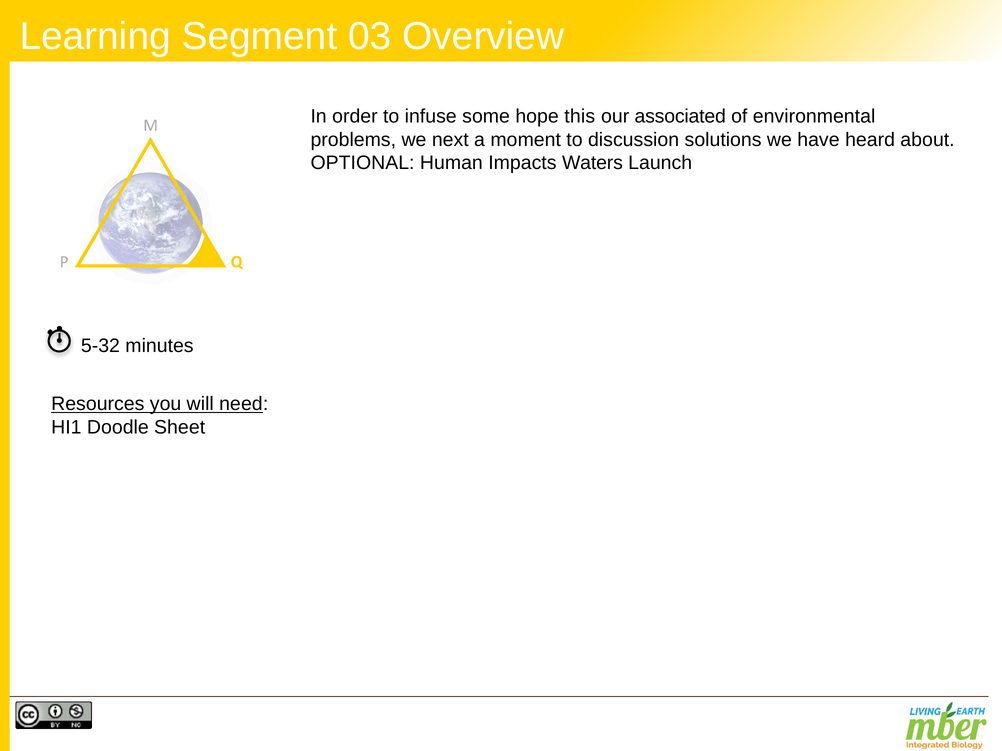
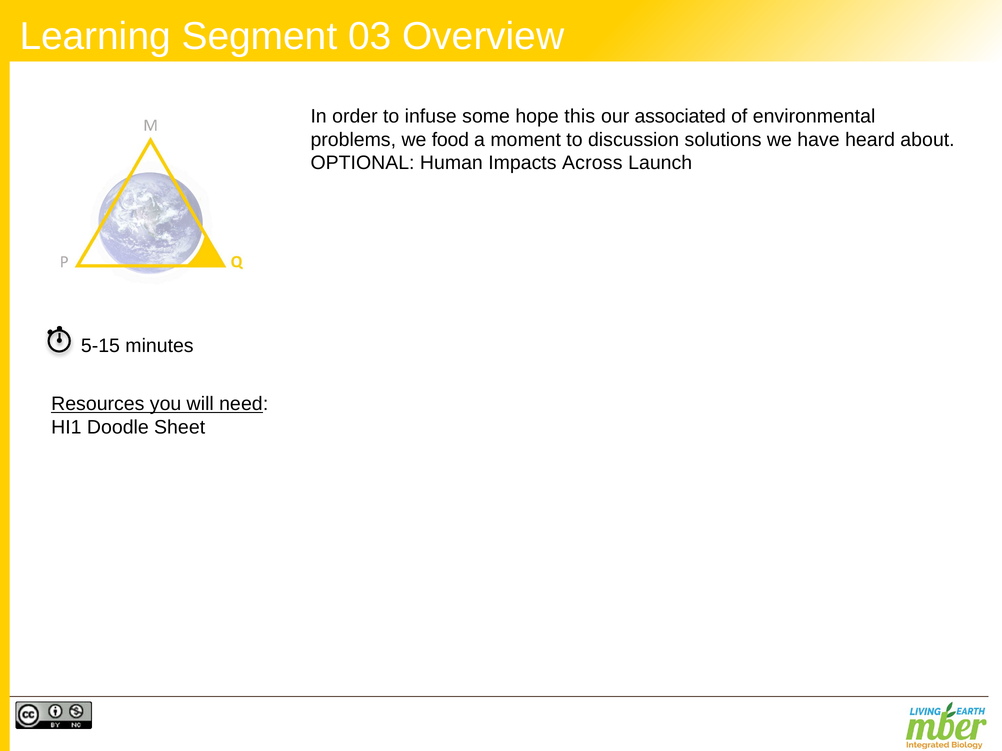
next: next -> food (450, 140)
Waters: Waters -> Across (592, 163)
5-32: 5-32 -> 5-15 (100, 346)
